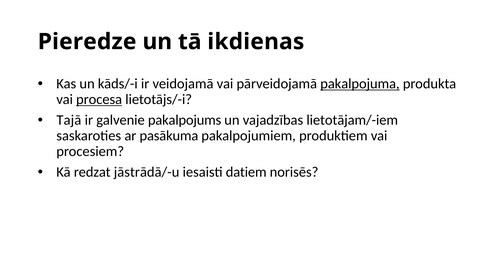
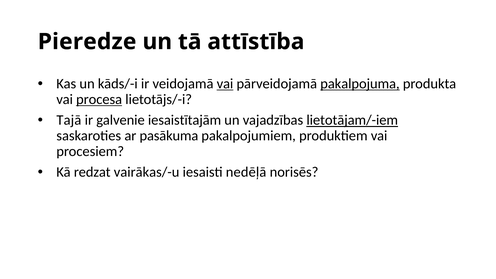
ikdienas: ikdienas -> attīstība (256, 42)
vai underline: none -> present (225, 84)
pakalpojums: pakalpojums -> iesaistītajām (185, 120)
lietotājam/-iem underline: none -> present (352, 120)
jāstrādā/-u: jāstrādā/-u -> vairākas/-u (147, 172)
datiem: datiem -> nedēļā (246, 172)
